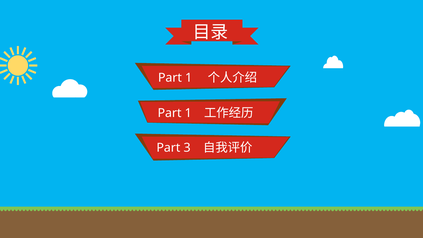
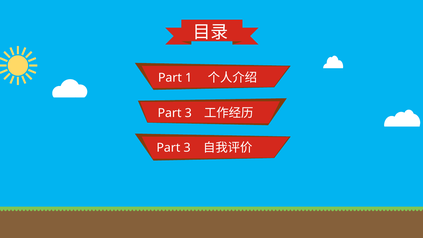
1: 1 -> 3 (188, 113)
